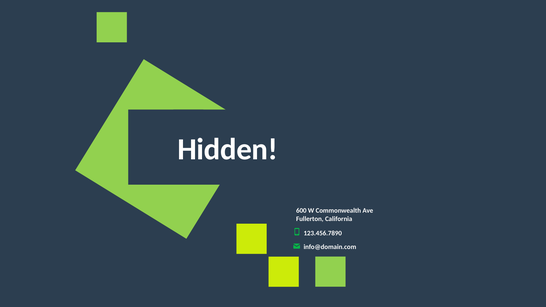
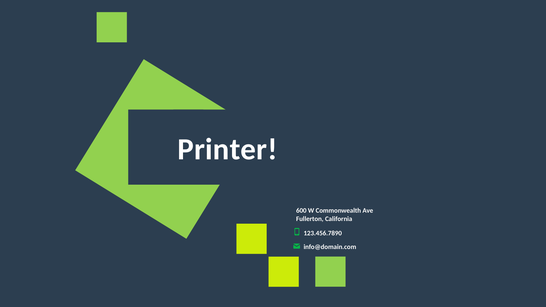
Hidden: Hidden -> Printer (227, 149)
